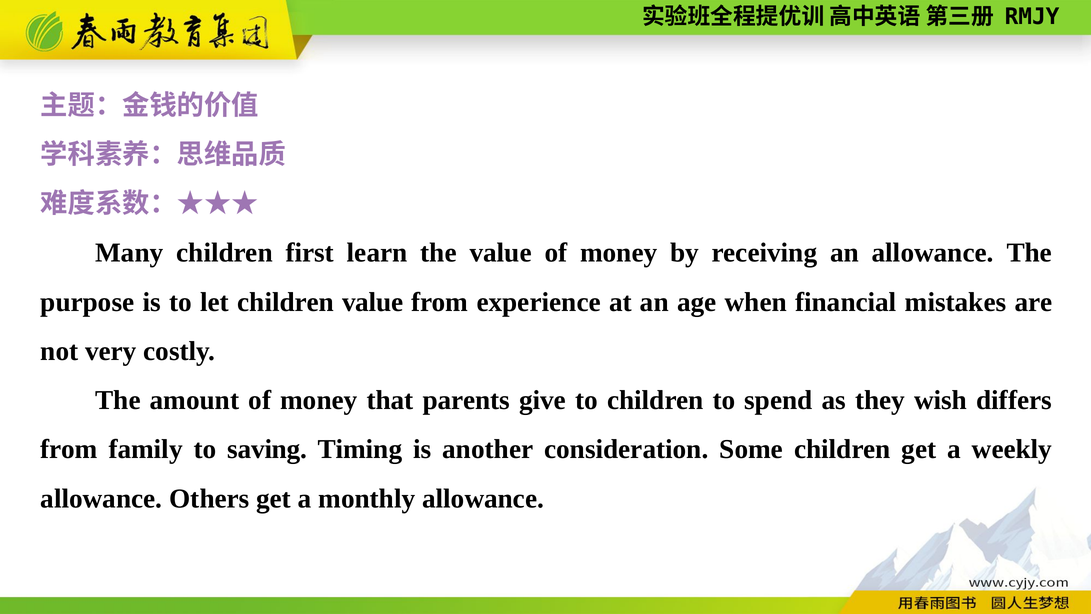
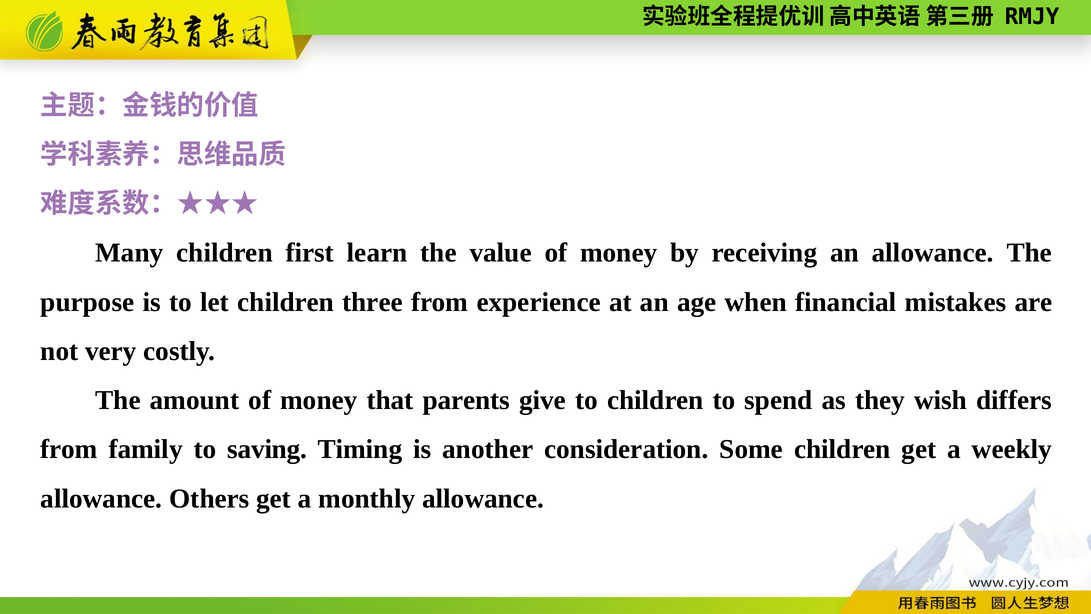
children value: value -> three (372, 302)
